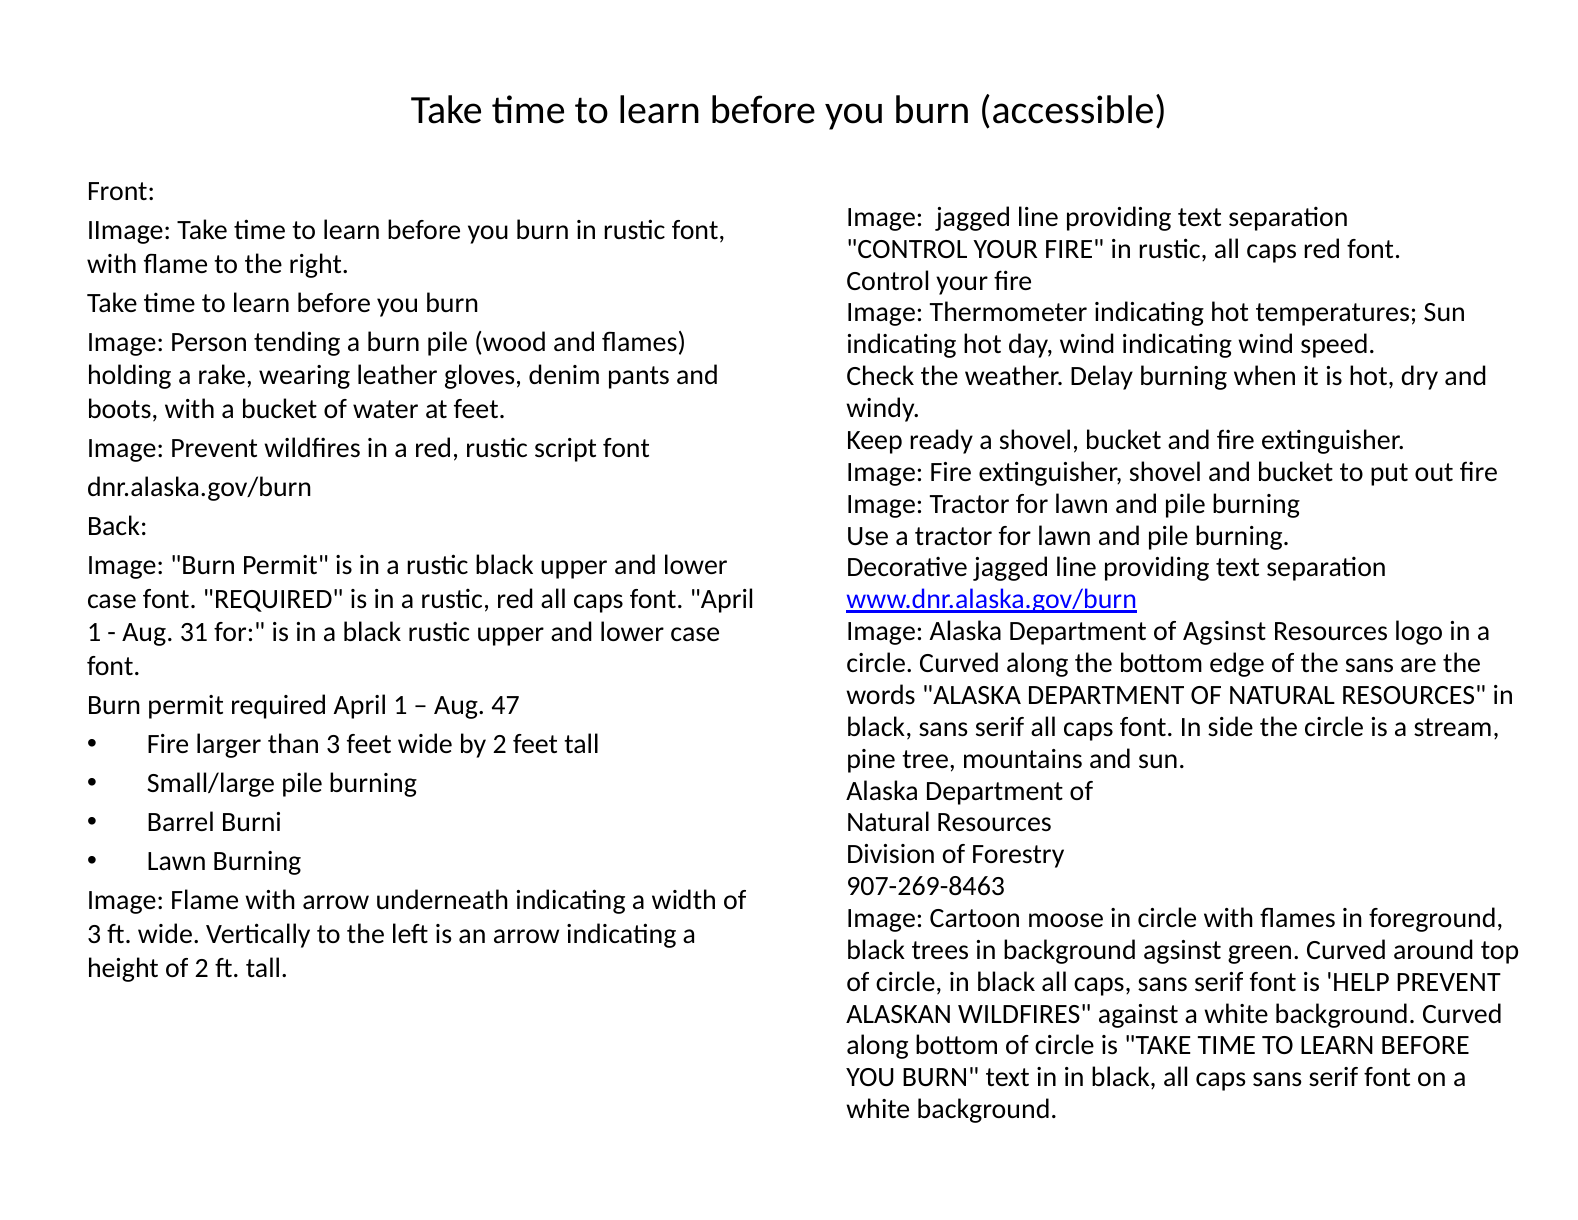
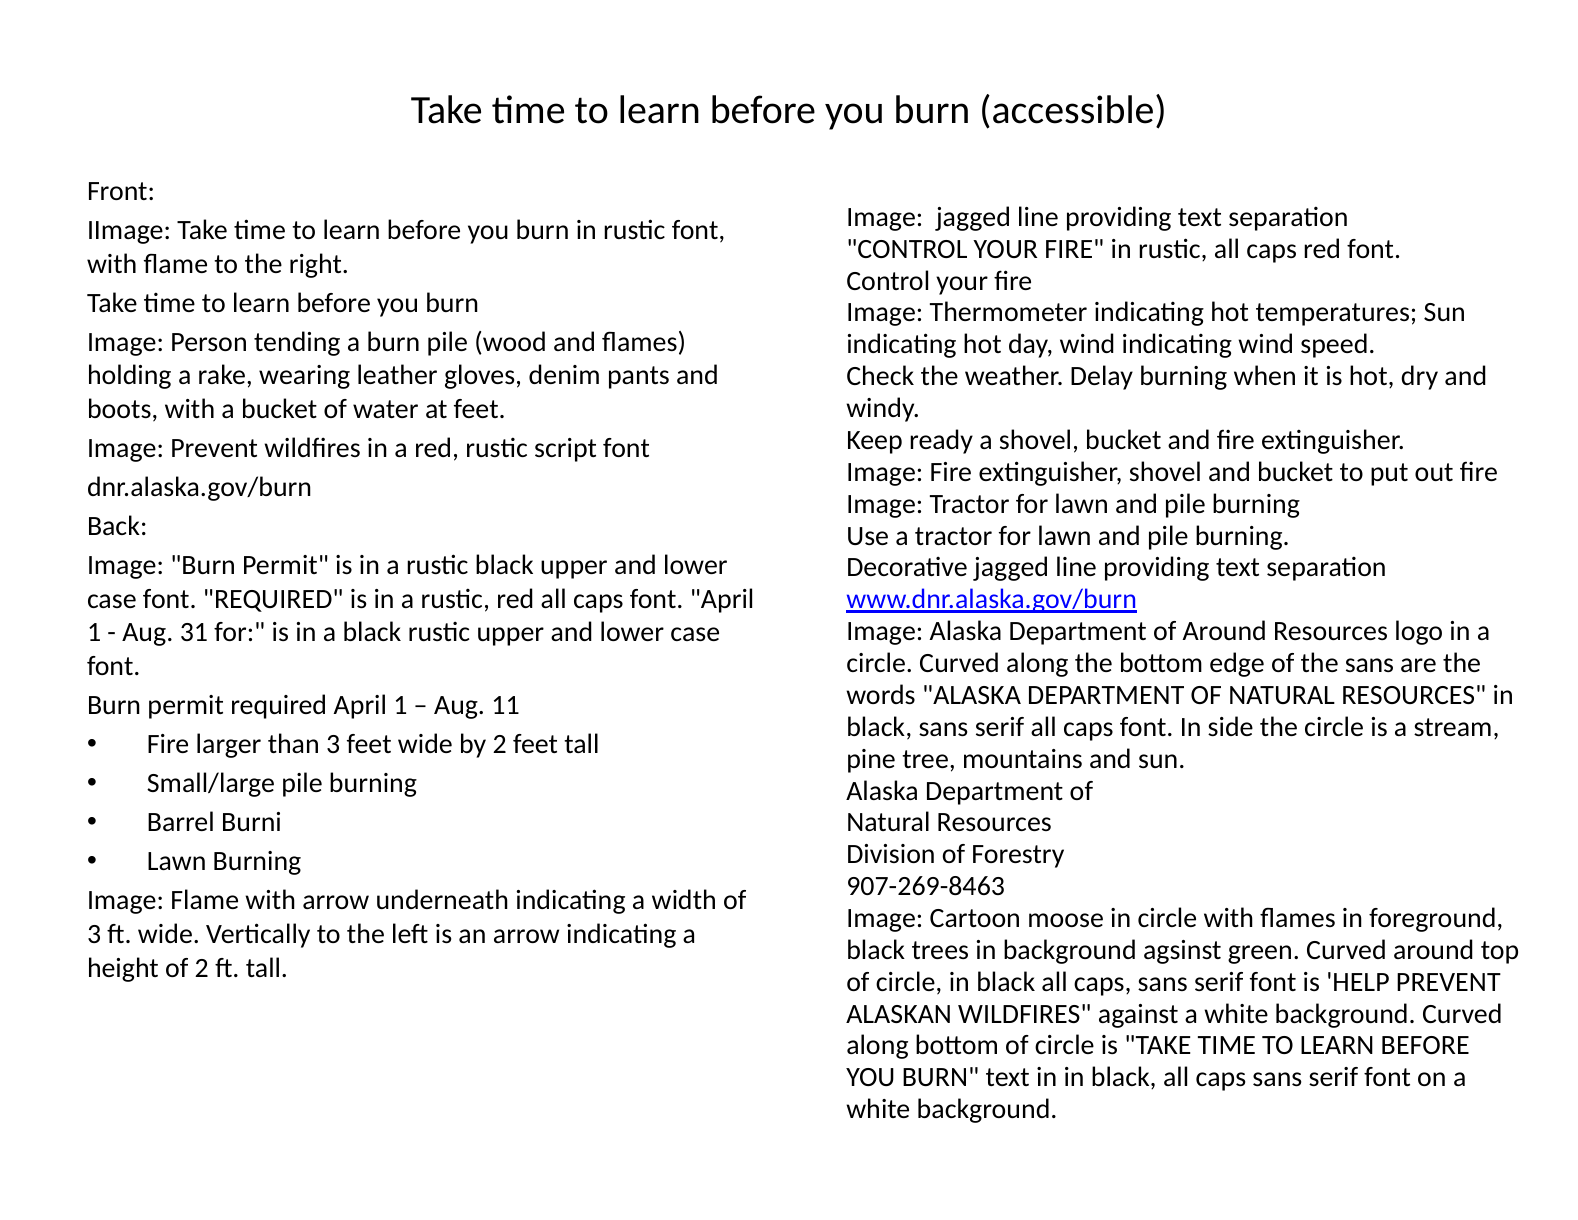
of Agsinst: Agsinst -> Around (1225, 631)
47: 47 -> 11 (506, 705)
